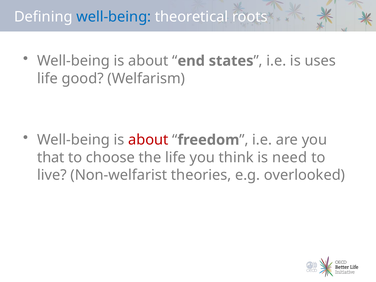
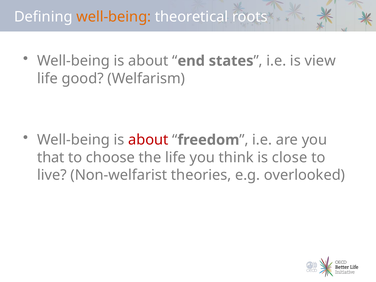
well-being colour: blue -> orange (114, 17)
uses: uses -> view (320, 61)
need: need -> close (290, 157)
